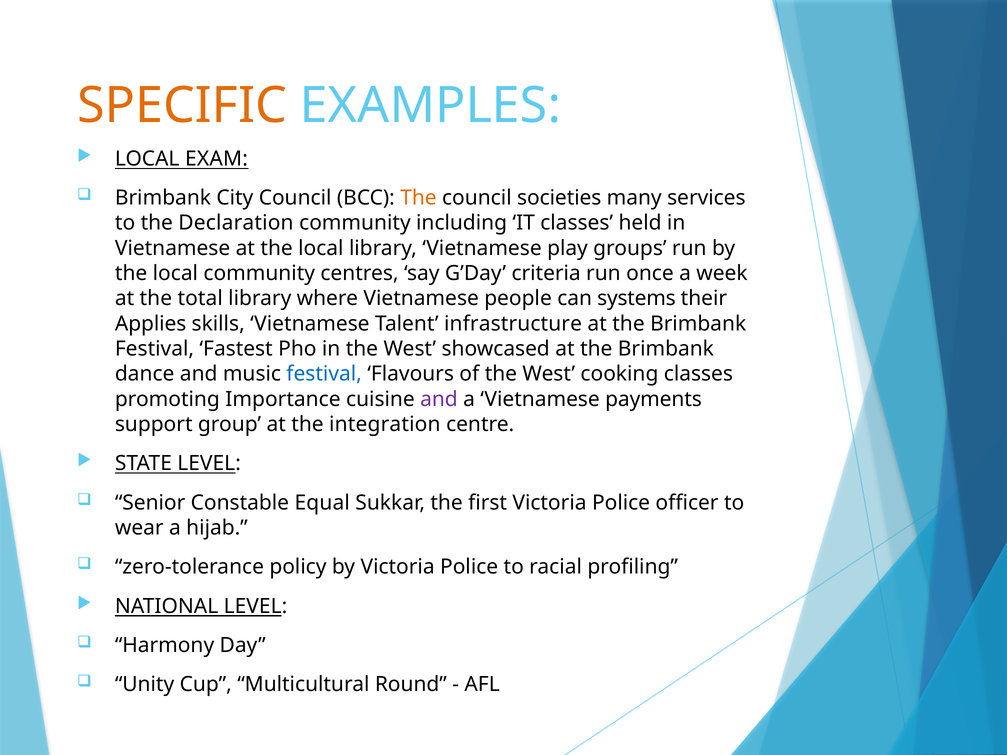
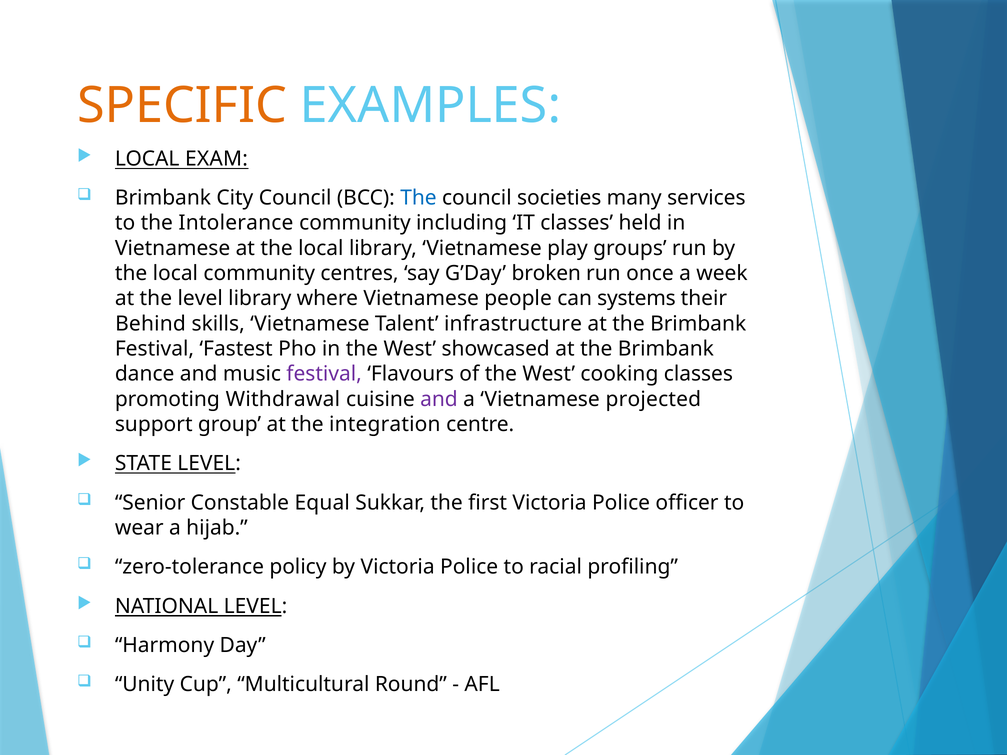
The colour: orange -> blue (418, 198)
Declaration: Declaration -> Intolerance (236, 223)
criteria: criteria -> broken (546, 273)
the total: total -> level (200, 299)
Applies: Applies -> Behind (151, 324)
festival colour: blue -> purple (324, 374)
Importance: Importance -> Withdrawal (283, 399)
payments: payments -> projected (653, 399)
